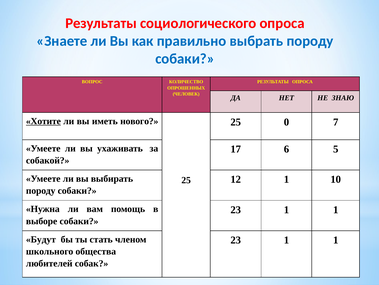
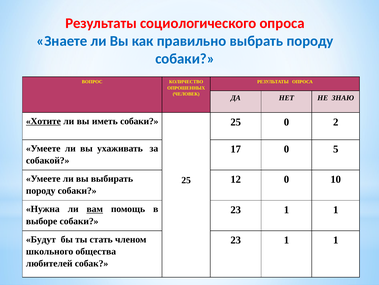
иметь нового: нового -> собаки (139, 121)
7: 7 -> 2 (336, 122)
17 6: 6 -> 0 (286, 149)
12 1: 1 -> 0 (286, 179)
вам underline: none -> present (95, 209)
